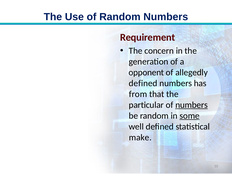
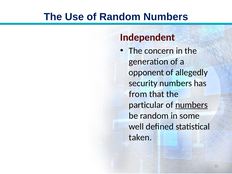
Requirement: Requirement -> Independent (148, 37)
defined: defined -> security (143, 83)
some underline: present -> none (190, 116)
make: make -> taken (140, 137)
